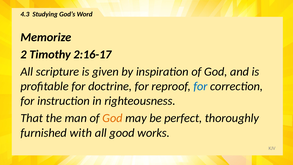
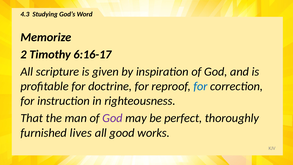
2:16-17: 2:16-17 -> 6:16-17 (93, 55)
God colour: orange -> purple (112, 118)
with: with -> lives (81, 133)
